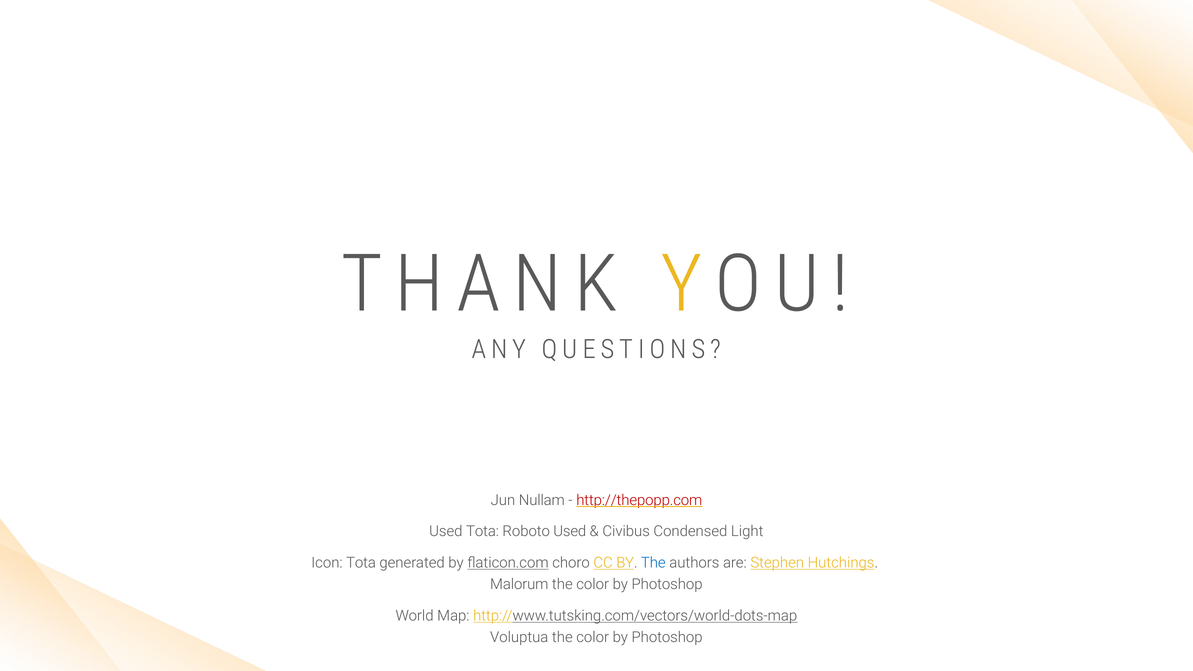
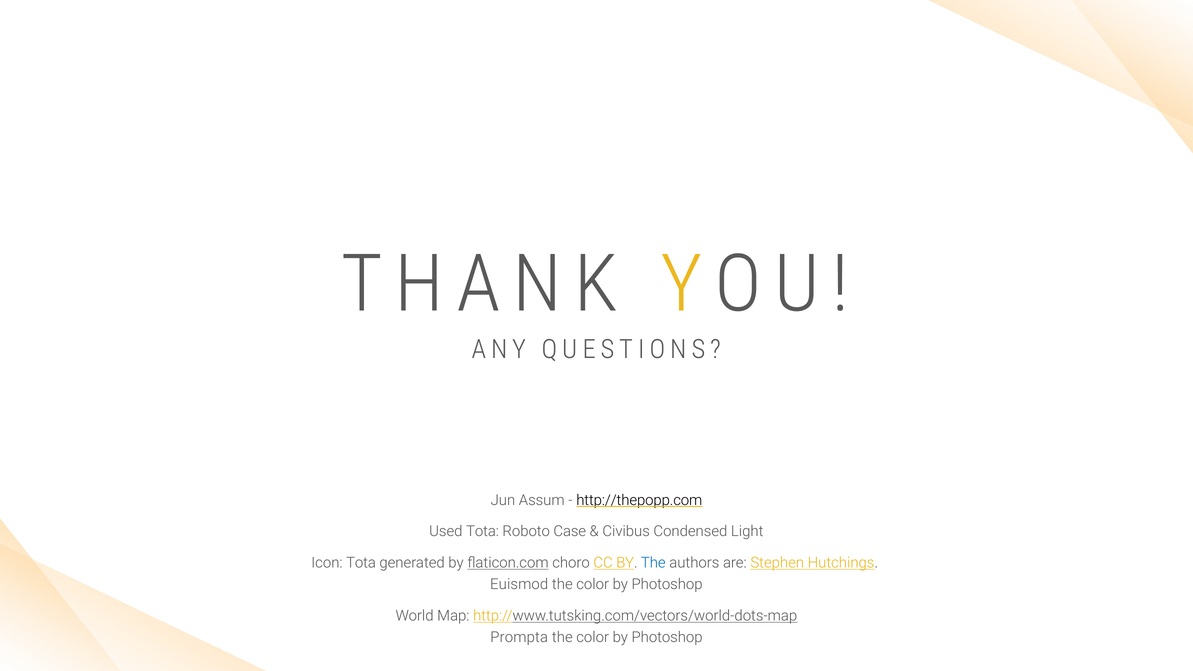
Nullam: Nullam -> Assum (542, 500)
http://thepopp.com colour: red -> black (639, 500)
Roboto Used: Used -> Case (570, 532)
Malorum: Malorum -> Euismod (519, 584)
Voluptua: Voluptua -> Prompta (519, 637)
